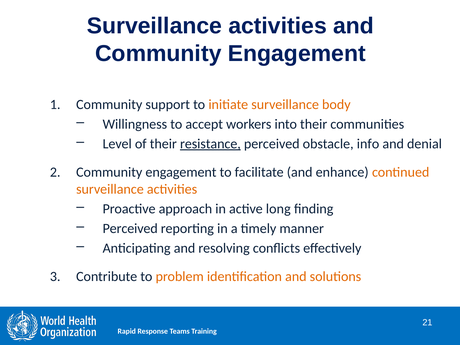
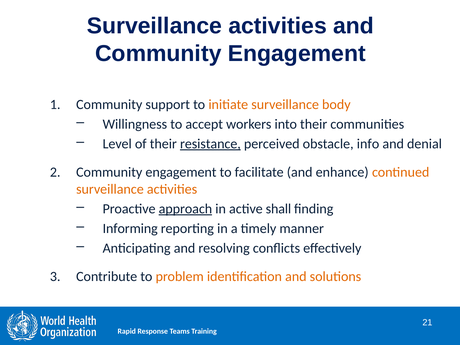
approach underline: none -> present (185, 209)
long: long -> shall (278, 209)
Perceived: Perceived -> Informing (130, 228)
